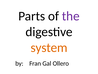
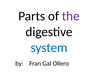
system colour: orange -> blue (49, 47)
